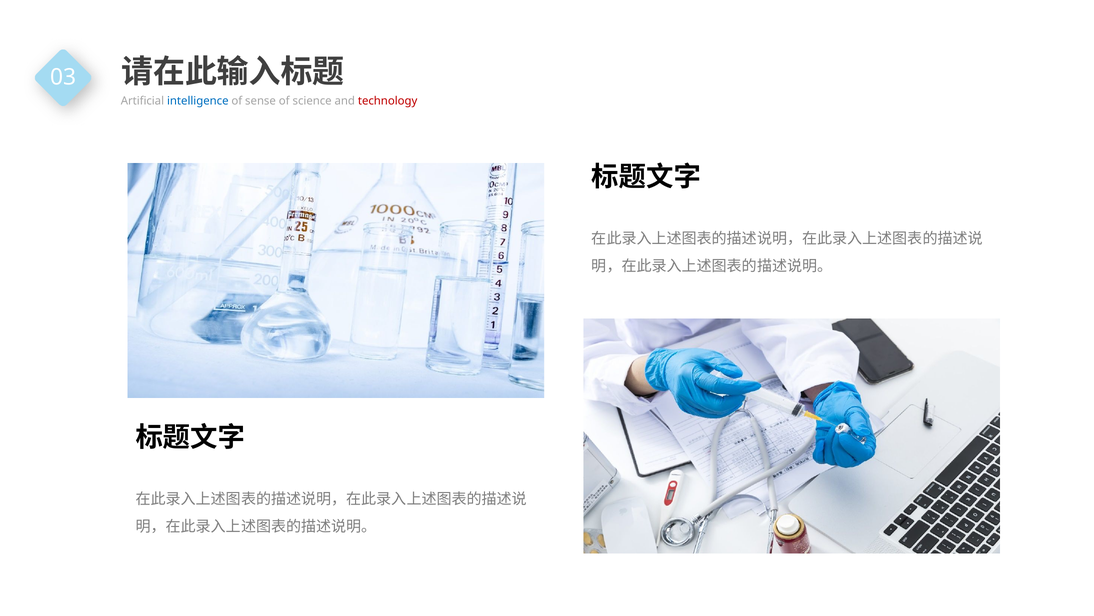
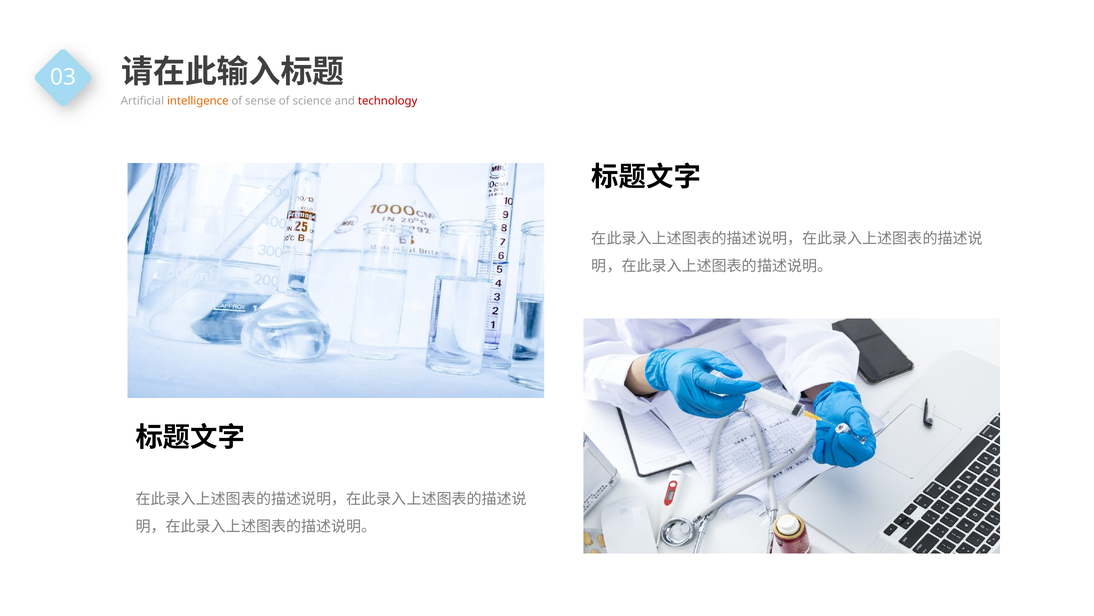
intelligence colour: blue -> orange (198, 101)
